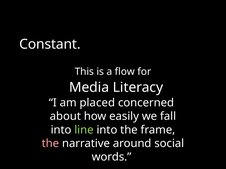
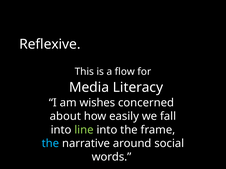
Constant: Constant -> Reflexive (50, 44)
placed: placed -> wishes (97, 103)
the colour: pink -> light blue (50, 144)
